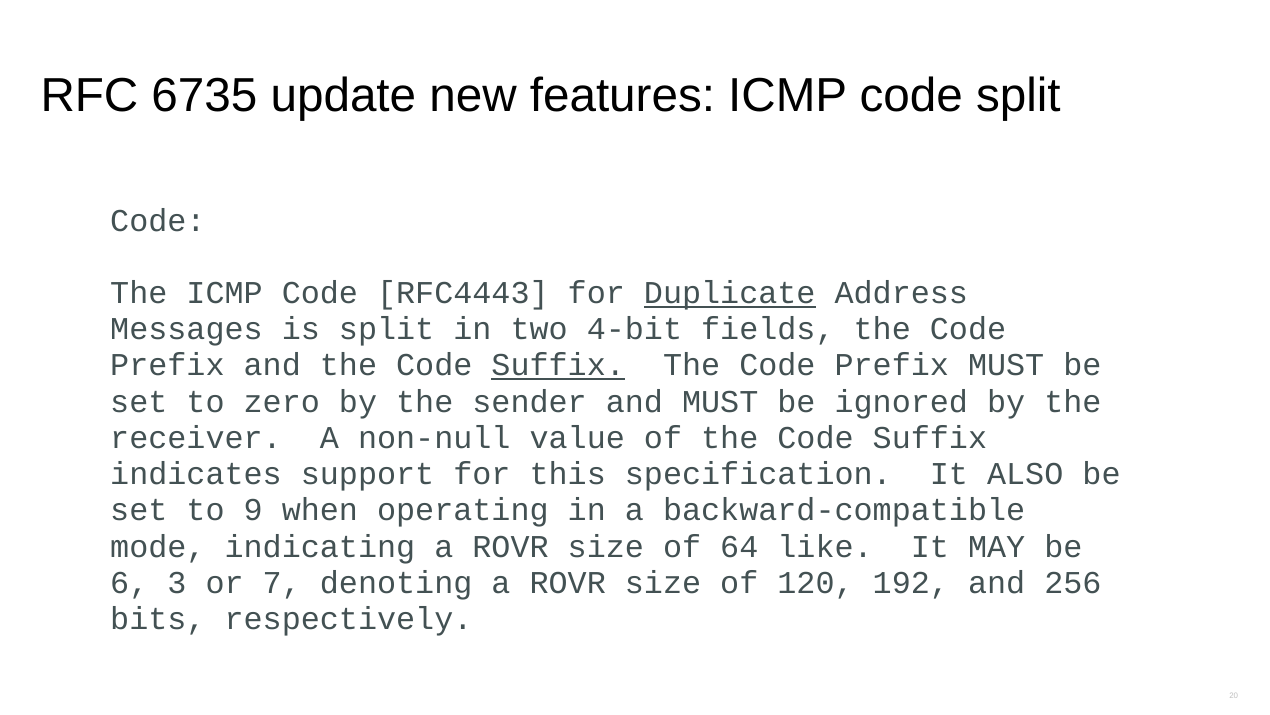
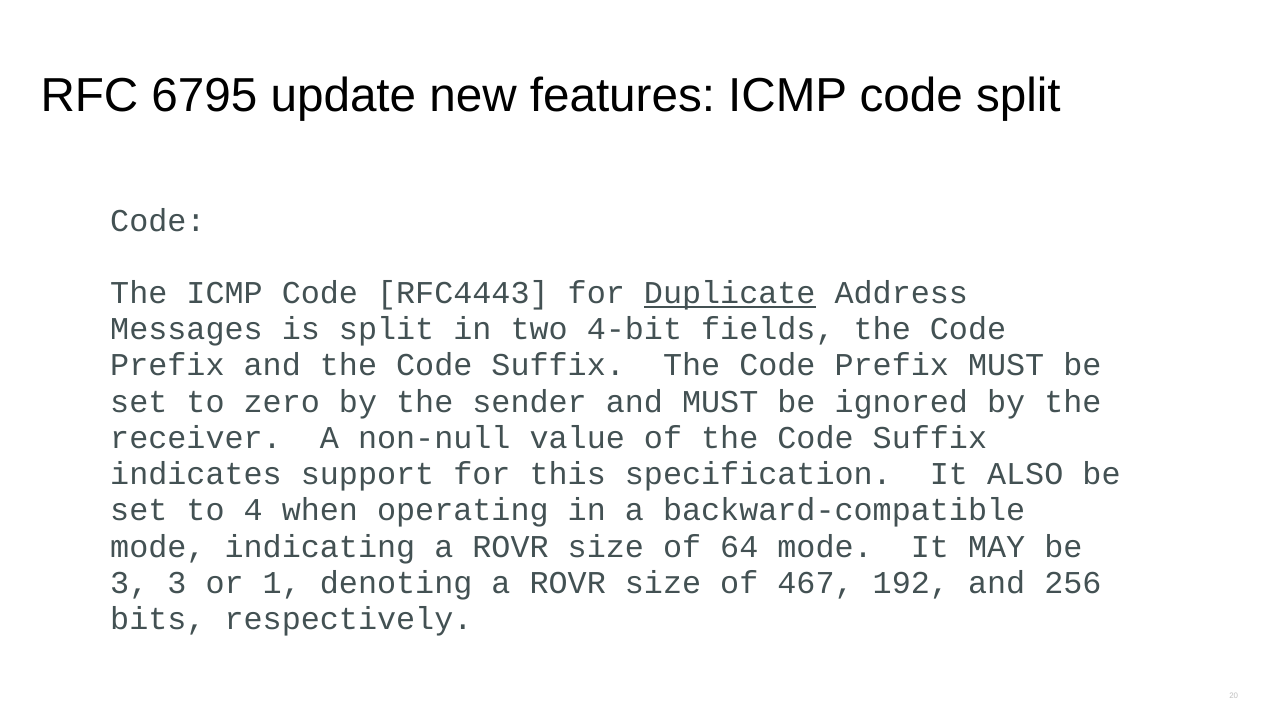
6735: 6735 -> 6795 (204, 96)
Suffix underline: present -> none (558, 365)
9: 9 -> 4 (253, 510)
64 like: like -> mode (825, 546)
6: 6 -> 3 (129, 582)
7: 7 -> 1 (282, 582)
120: 120 -> 467 (816, 582)
